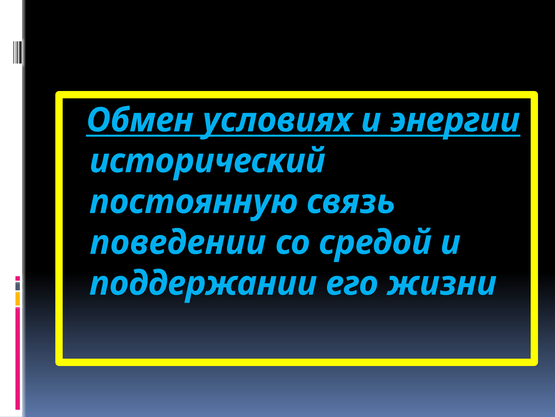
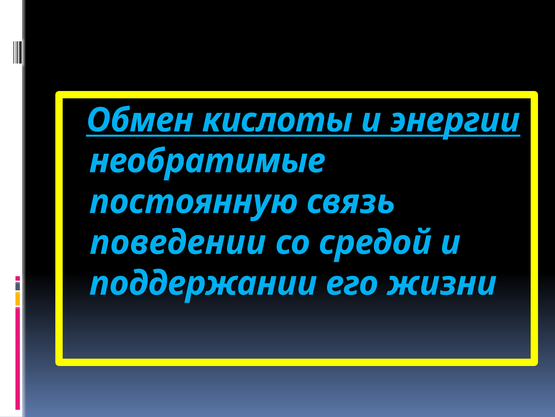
условиях: условиях -> кислоты (277, 120)
исторический: исторический -> необратимые (207, 161)
